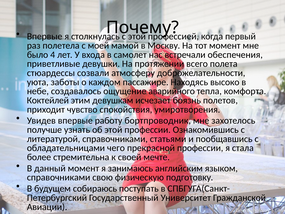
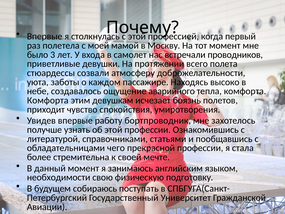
4: 4 -> 3 (53, 55)
обеспечения: обеспечения -> проводников (235, 55)
Коктейлей: Коктейлей -> Комфорта (48, 100)
справочниками: справочниками -> необходимости (59, 177)
